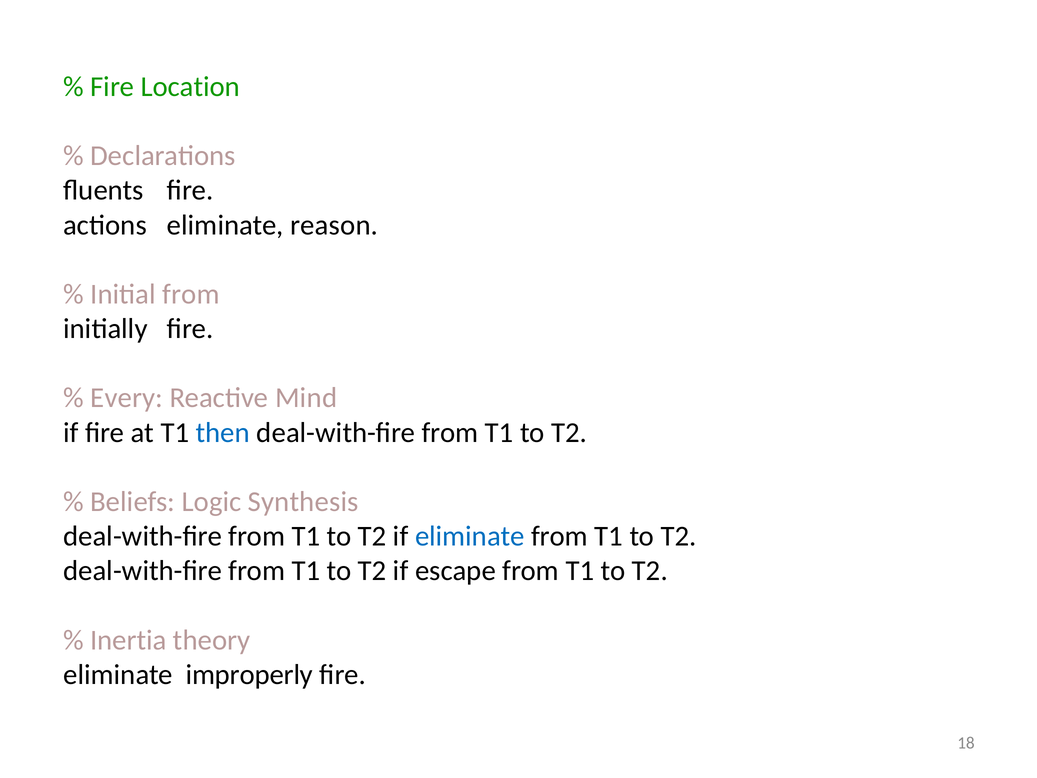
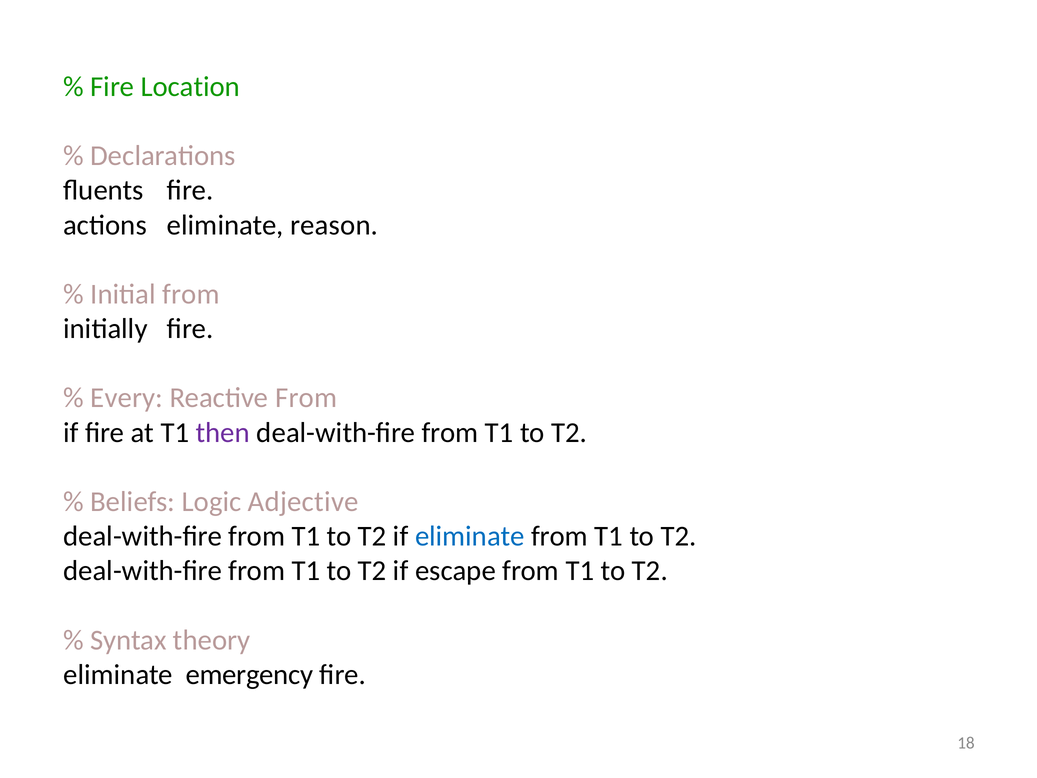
Reactive Mind: Mind -> From (306, 398)
then colour: blue -> purple (223, 432)
Synthesis: Synthesis -> Adjective (303, 502)
Inertia: Inertia -> Syntax (128, 640)
improperly: improperly -> emergency (249, 674)
